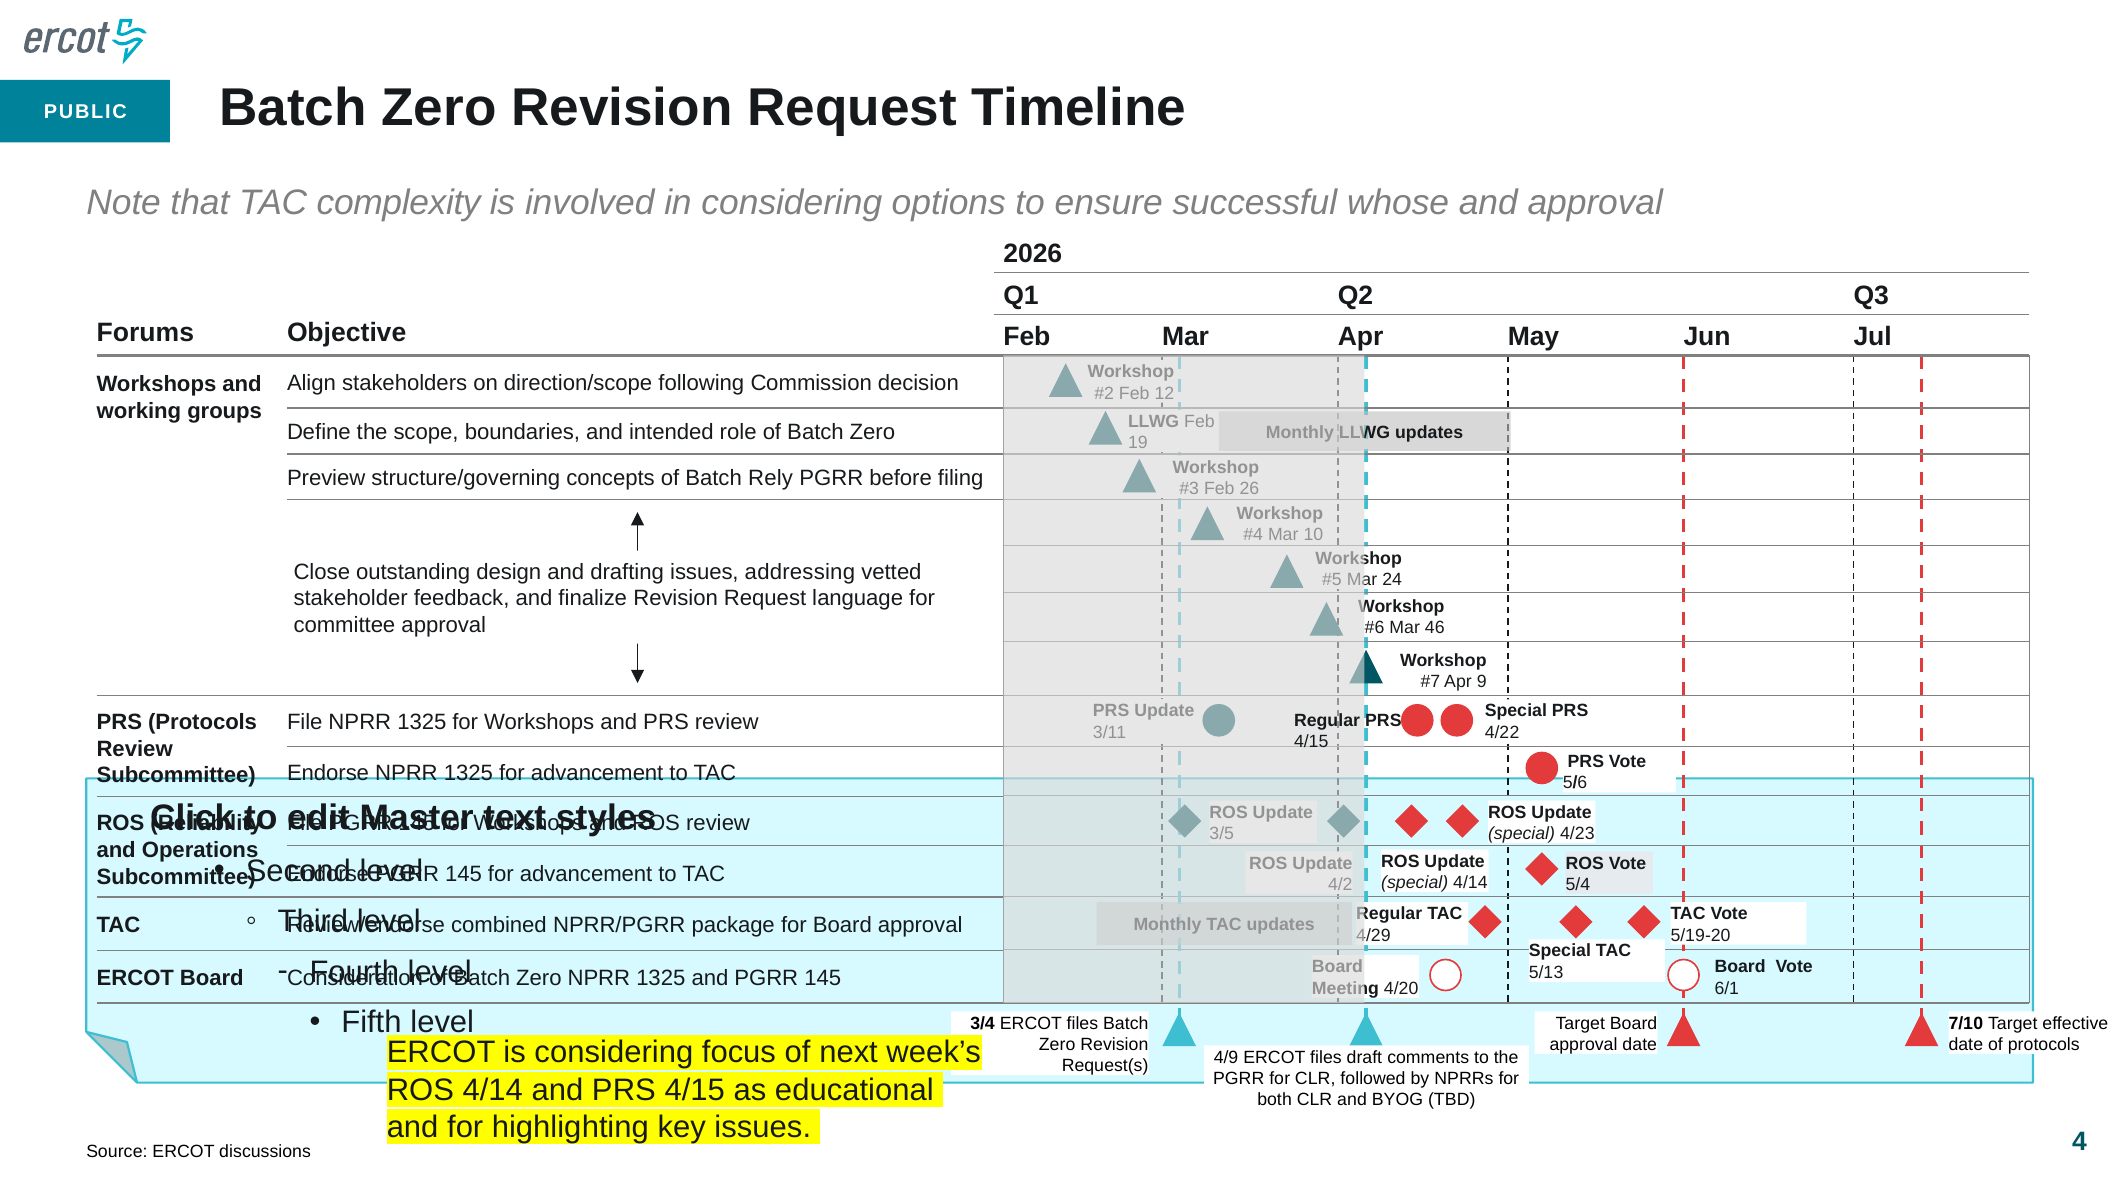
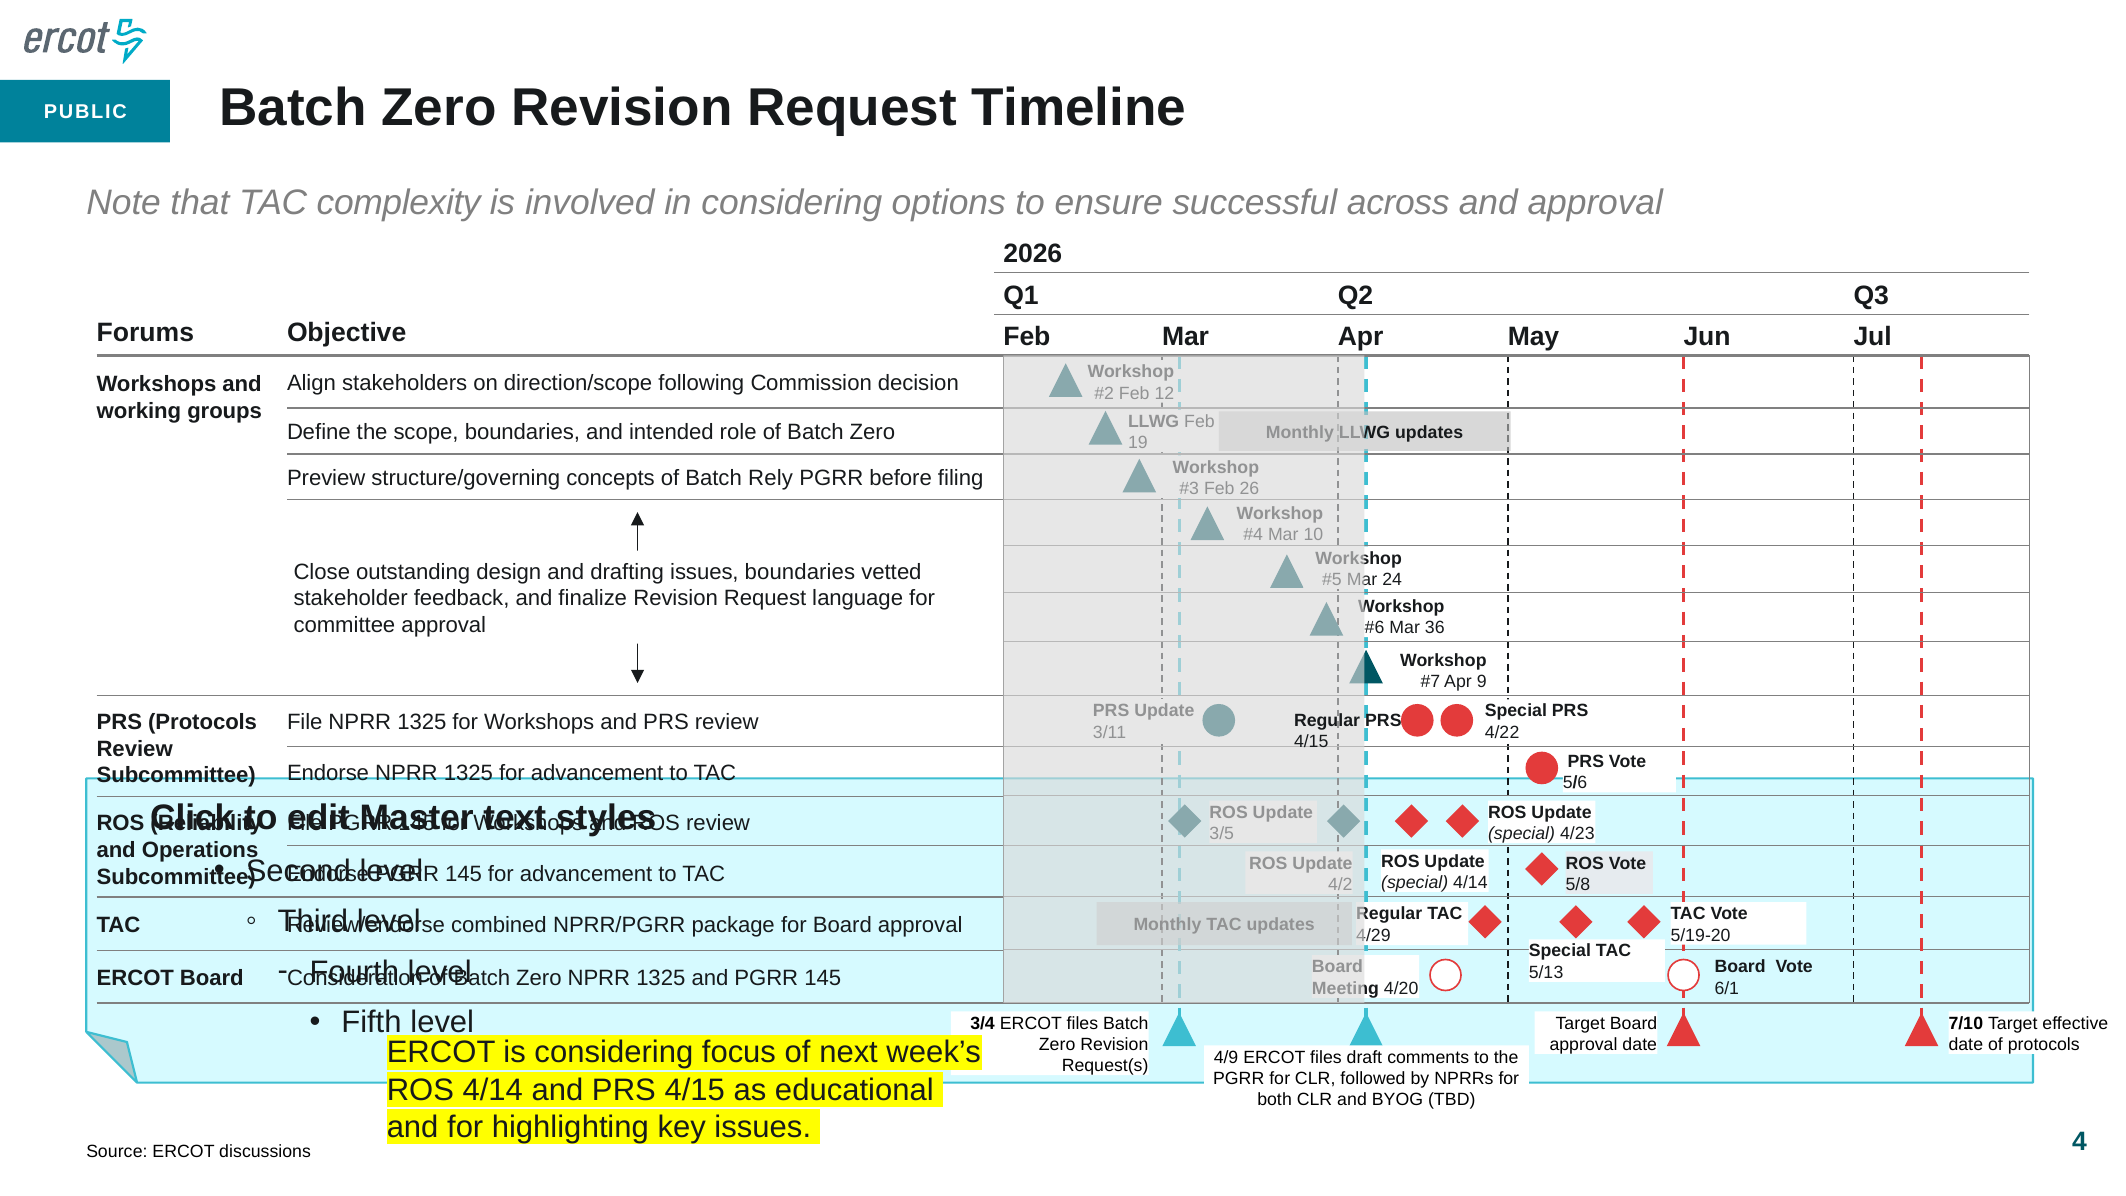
whose: whose -> across (1398, 203)
issues addressing: addressing -> boundaries (800, 572)
46: 46 -> 36 (1435, 628)
5/4: 5/4 -> 5/8 (1578, 884)
